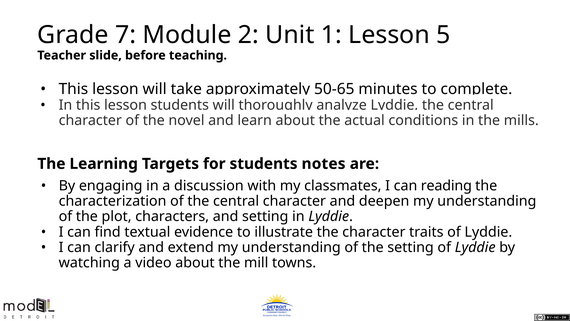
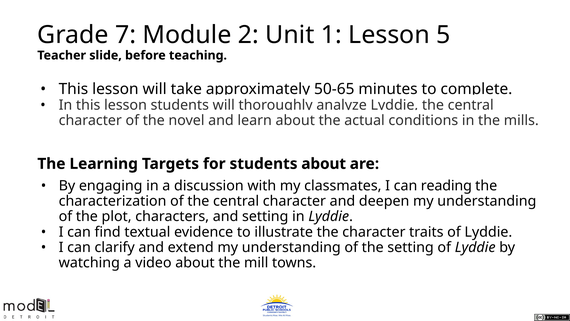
students notes: notes -> about (324, 164)
